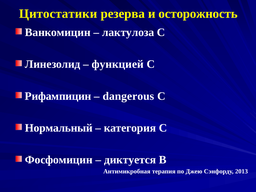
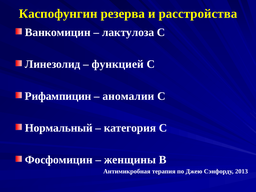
Цитостатики: Цитостатики -> Каспофунгин (58, 14)
осторожность: осторожность -> расстройства (198, 14)
dangerous: dangerous -> аномалии (128, 96)
диктуется: диктуется -> женщины (130, 160)
